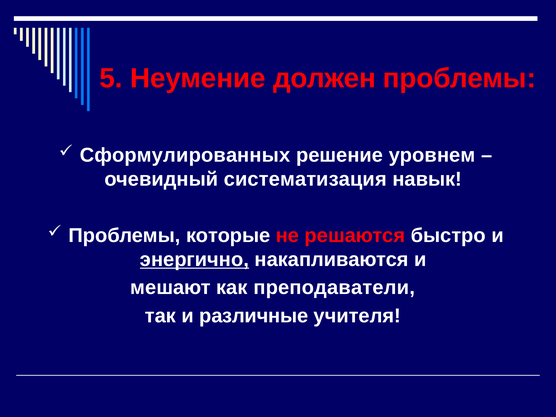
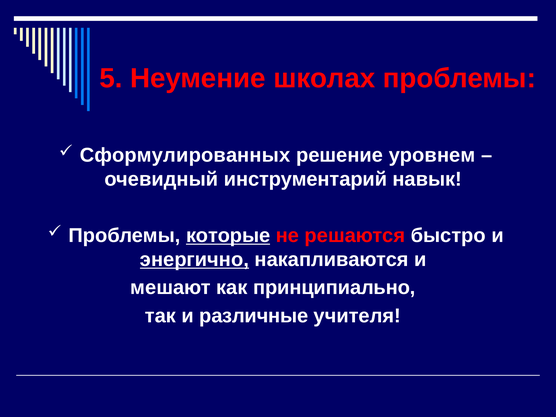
должен: должен -> школах (324, 78)
систематизация: систематизация -> инструментарий (305, 179)
которые underline: none -> present (228, 235)
преподаватели: преподаватели -> принципиально (334, 288)
